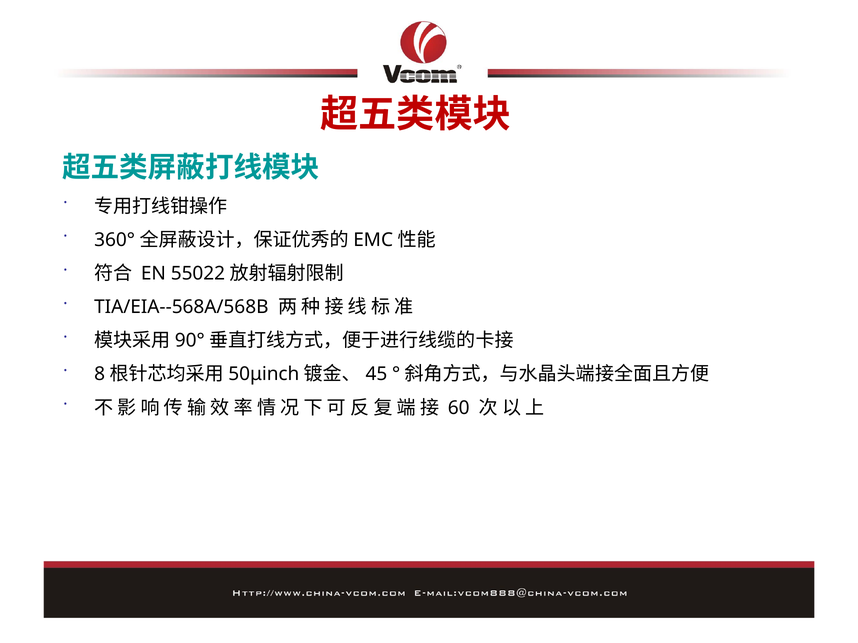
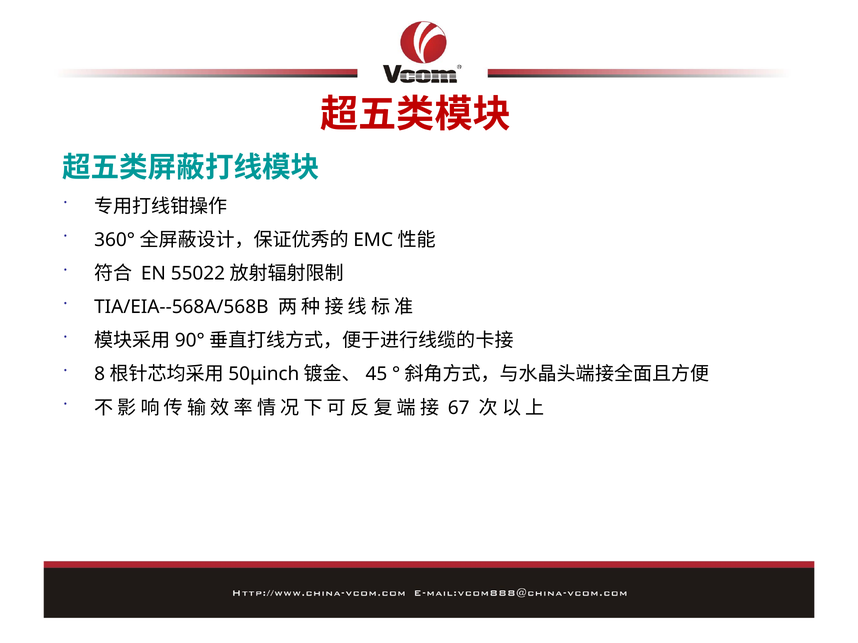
60: 60 -> 67 (459, 408)
